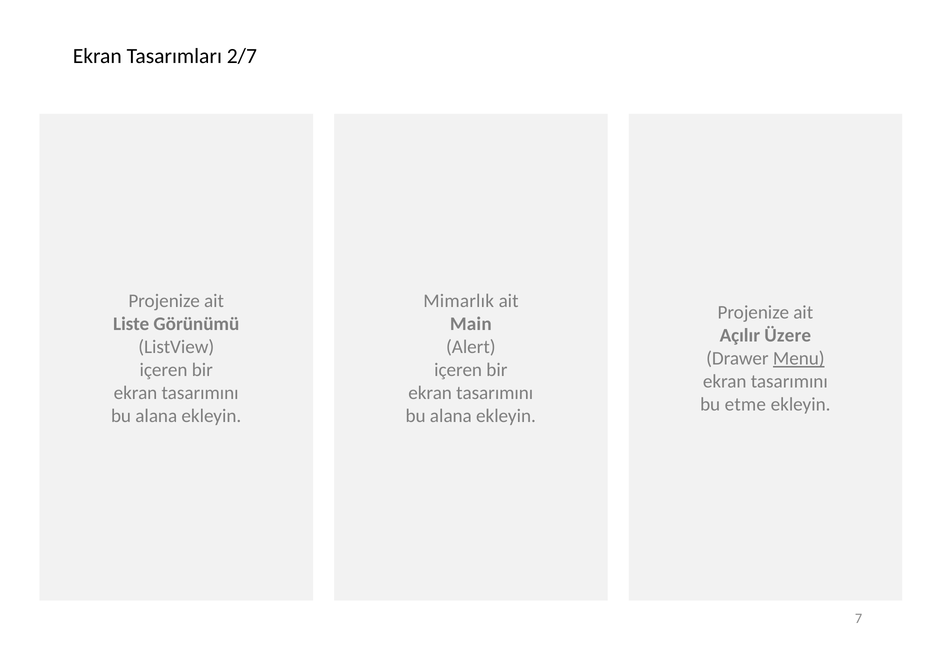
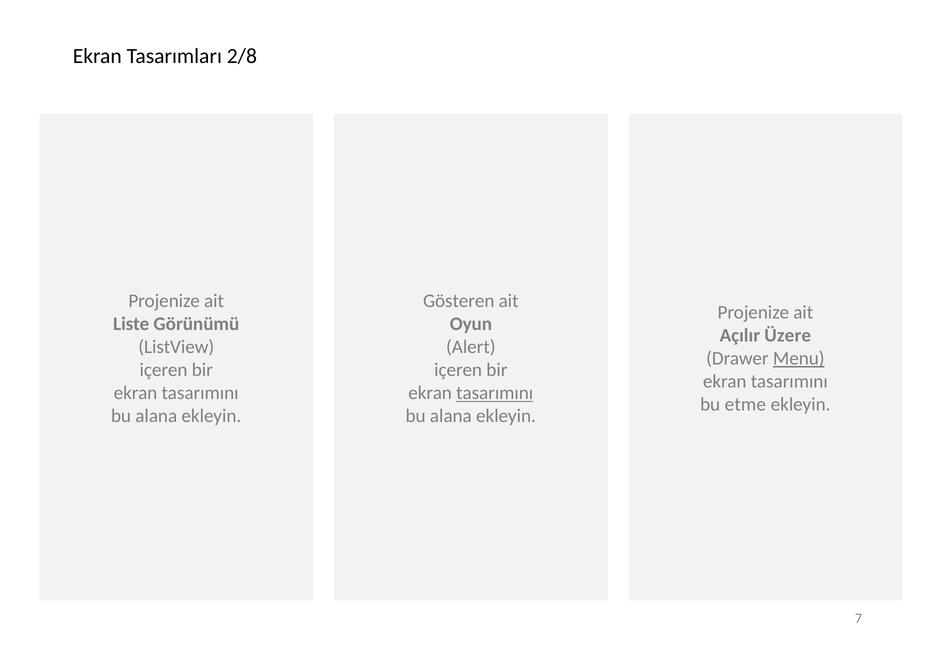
2/7: 2/7 -> 2/8 (242, 56)
Mimarlık: Mimarlık -> Gösteren (459, 301)
Main: Main -> Oyun (471, 324)
tasarımını underline: none -> present (495, 393)
